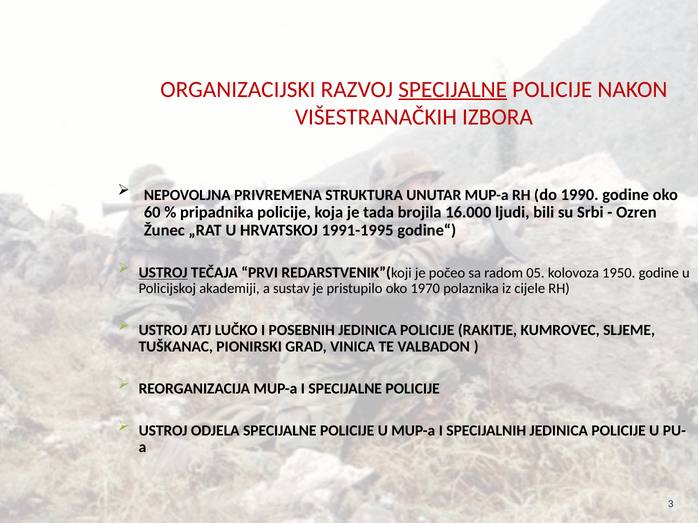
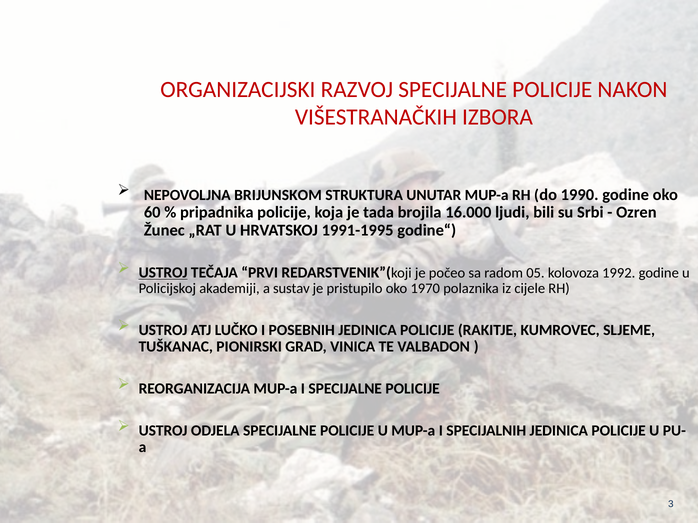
SPECIJALNE underline: present -> none (453, 89)
PRIVREMENA: PRIVREMENA -> BRIJUNSKOM (278, 195)
1950: 1950 -> 1992 (619, 273)
